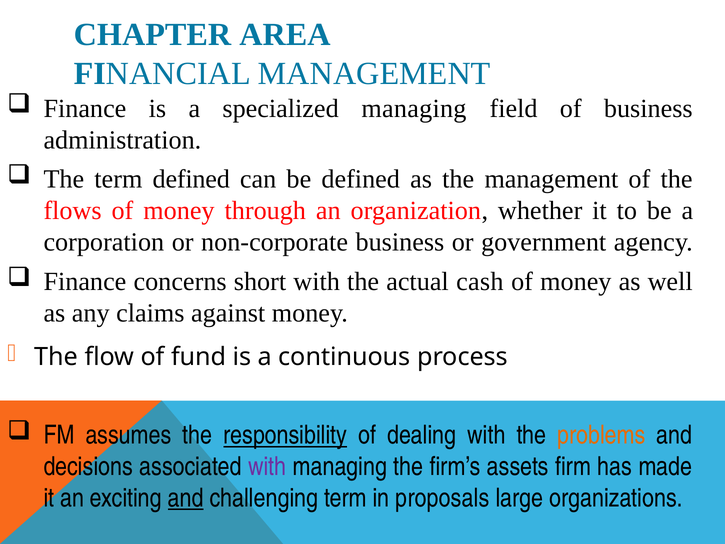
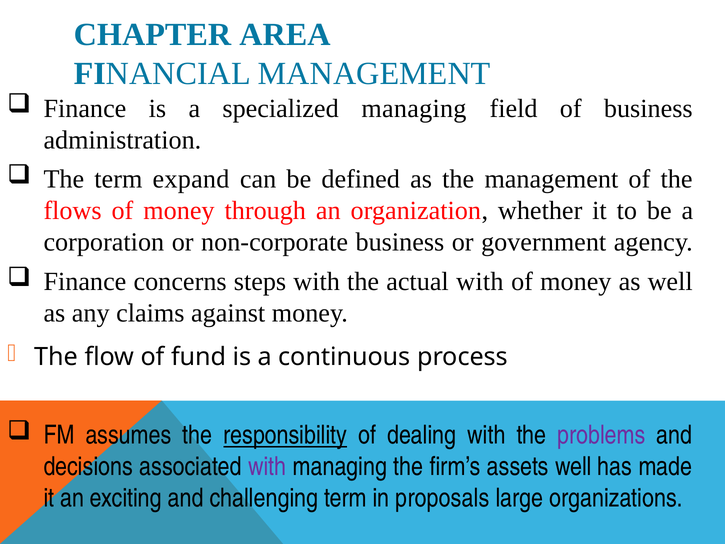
term defined: defined -> expand (191, 179)
short: short -> steps (260, 282)
actual cash: cash -> with (480, 282)
problems colour: orange -> purple (601, 435)
assets firm: firm -> well (573, 466)
and underline: present -> none (186, 498)
